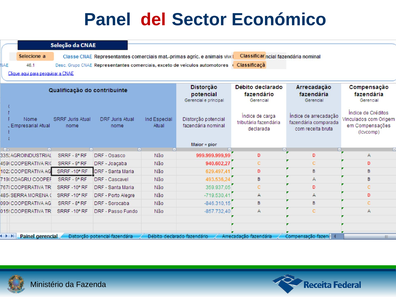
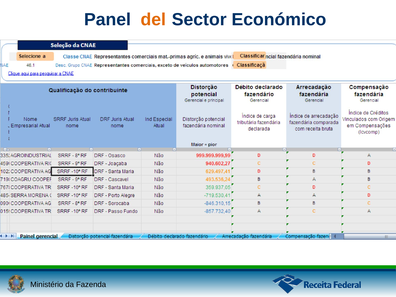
del colour: red -> orange (153, 20)
